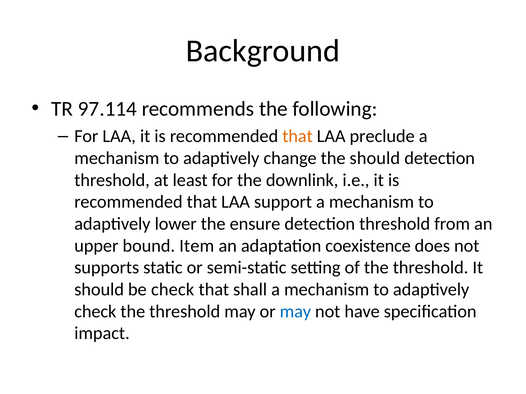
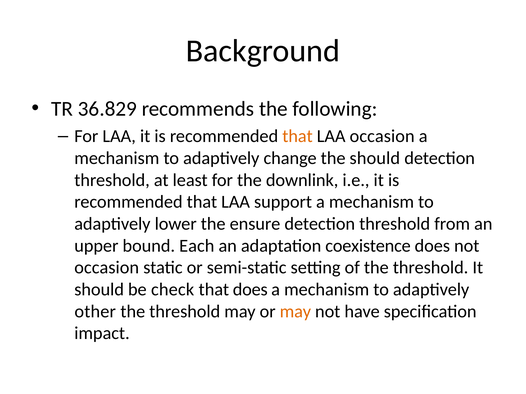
97.114: 97.114 -> 36.829 (107, 109)
LAA preclude: preclude -> occasion (382, 136)
Item: Item -> Each (197, 246)
supports: supports -> occasion (107, 268)
that shall: shall -> does (250, 290)
check: check -> other (95, 312)
may colour: blue -> orange (295, 312)
